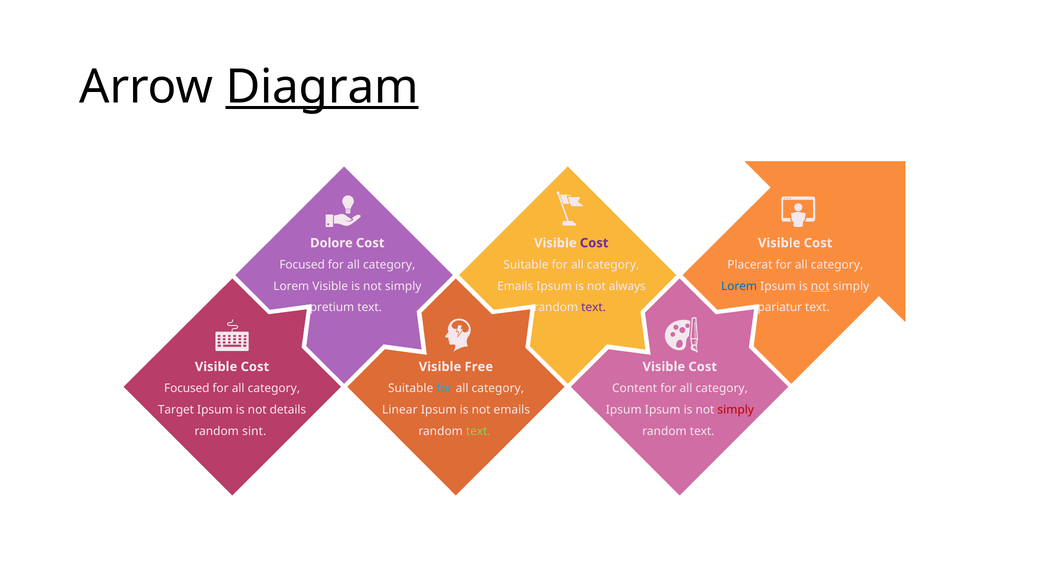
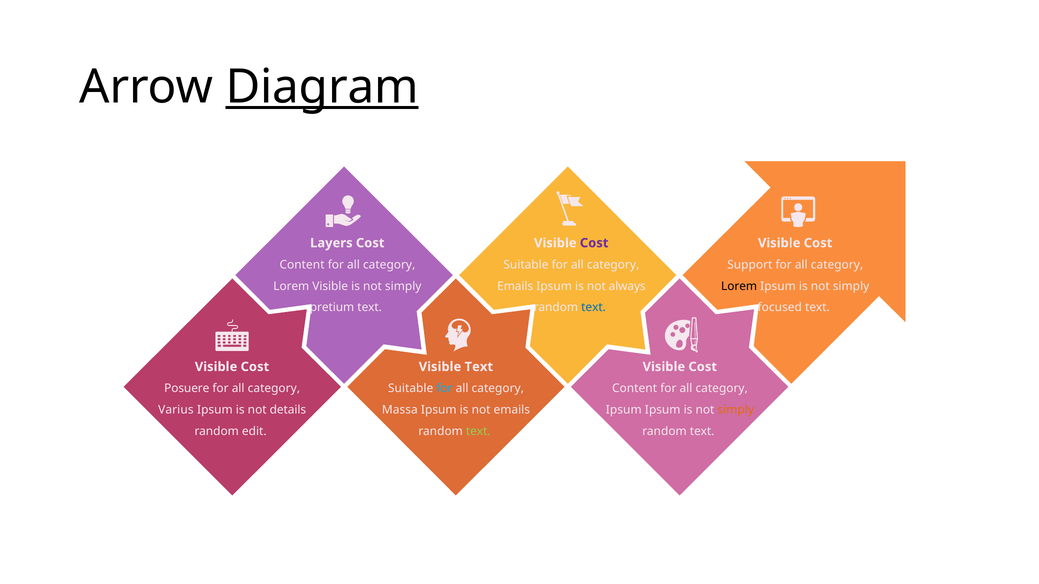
Dolore: Dolore -> Layers (331, 243)
Focused: Focused -> Content (302, 265)
Placerat: Placerat -> Support (750, 265)
Lorem colour: blue -> black (739, 286)
not underline: present -> none (820, 286)
text colour: purple -> blue (594, 308)
pariatur: pariatur -> focused (780, 308)
Visible Free: Free -> Text (479, 367)
Focused: Focused -> Posuere (187, 389)
Target: Target -> Varius (176, 410)
Linear: Linear -> Massa (400, 410)
simply colour: red -> orange (736, 410)
sint: sint -> edit (254, 432)
